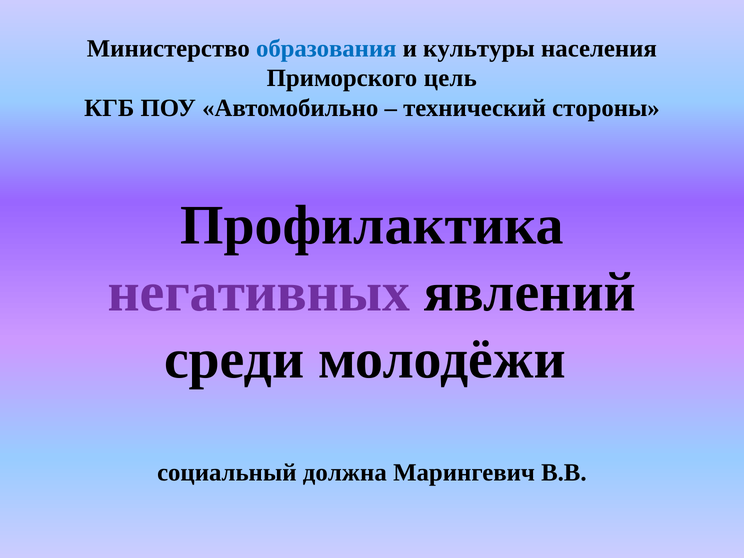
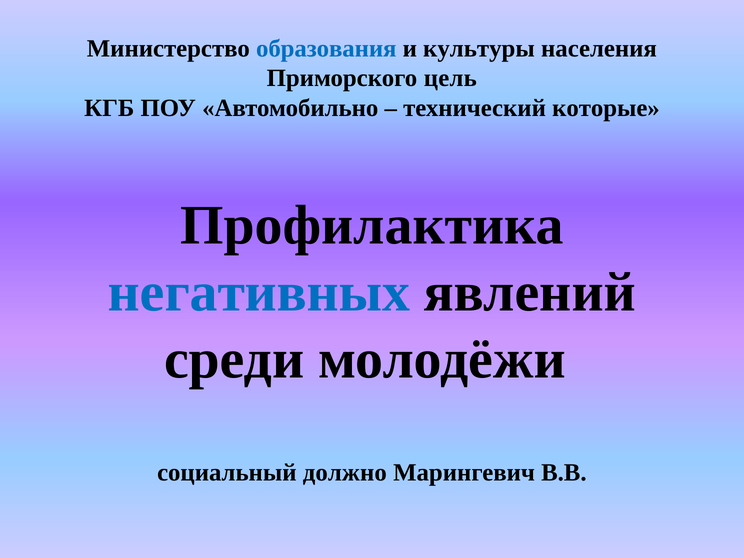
стороны: стороны -> которые (606, 108)
негативных colour: purple -> blue (259, 292)
должна: должна -> должно (345, 472)
